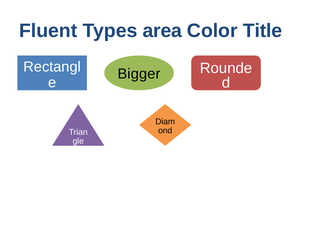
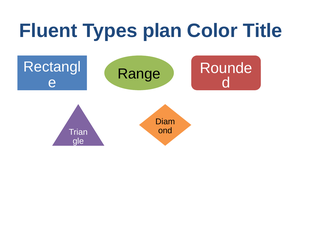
area: area -> plan (162, 31)
Bigger: Bigger -> Range (139, 74)
